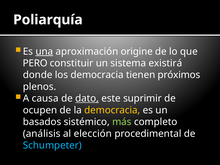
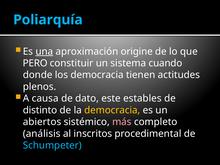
Poliarquía colour: white -> light blue (48, 20)
existirá: existirá -> cuando (165, 63)
próximos: próximos -> actitudes (179, 75)
dato underline: present -> none (87, 98)
suprimir: suprimir -> estables (142, 98)
ocupen: ocupen -> distinto (40, 110)
basados: basados -> abiertos (42, 122)
más colour: light green -> pink (122, 122)
elección: elección -> inscritos (93, 134)
